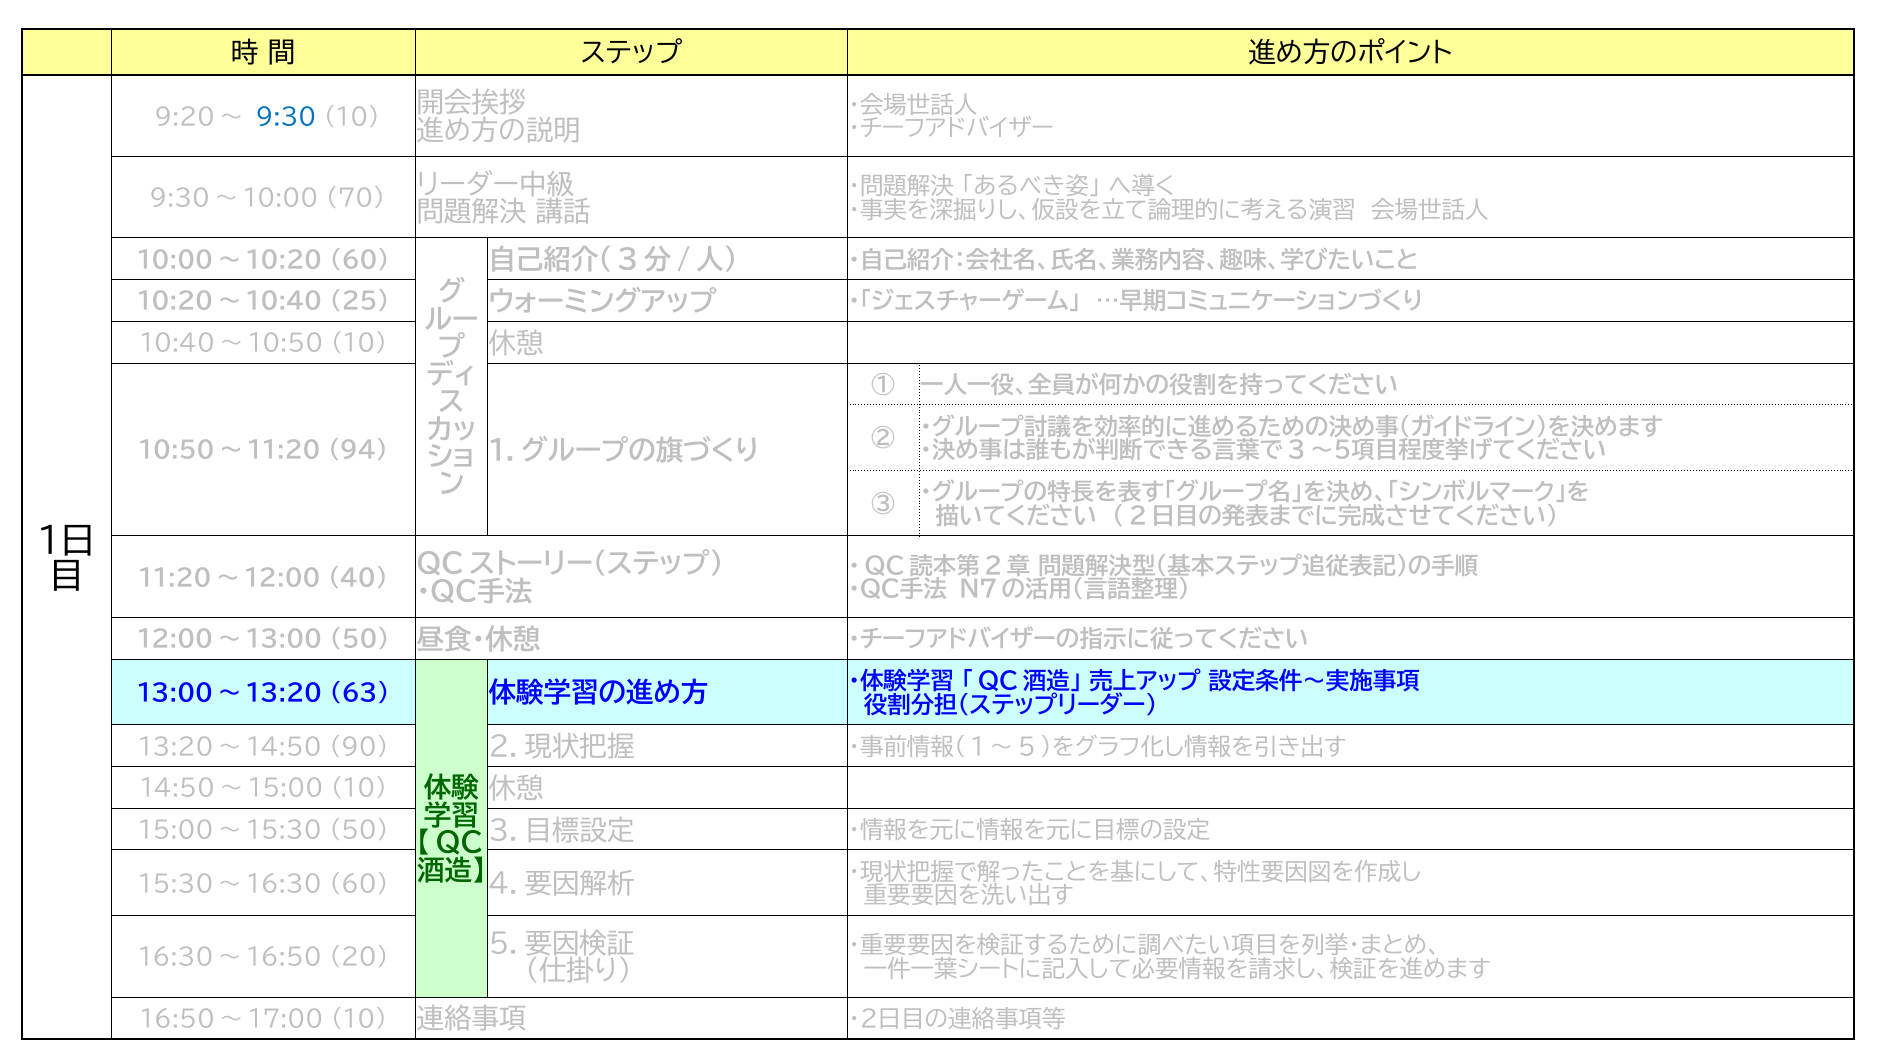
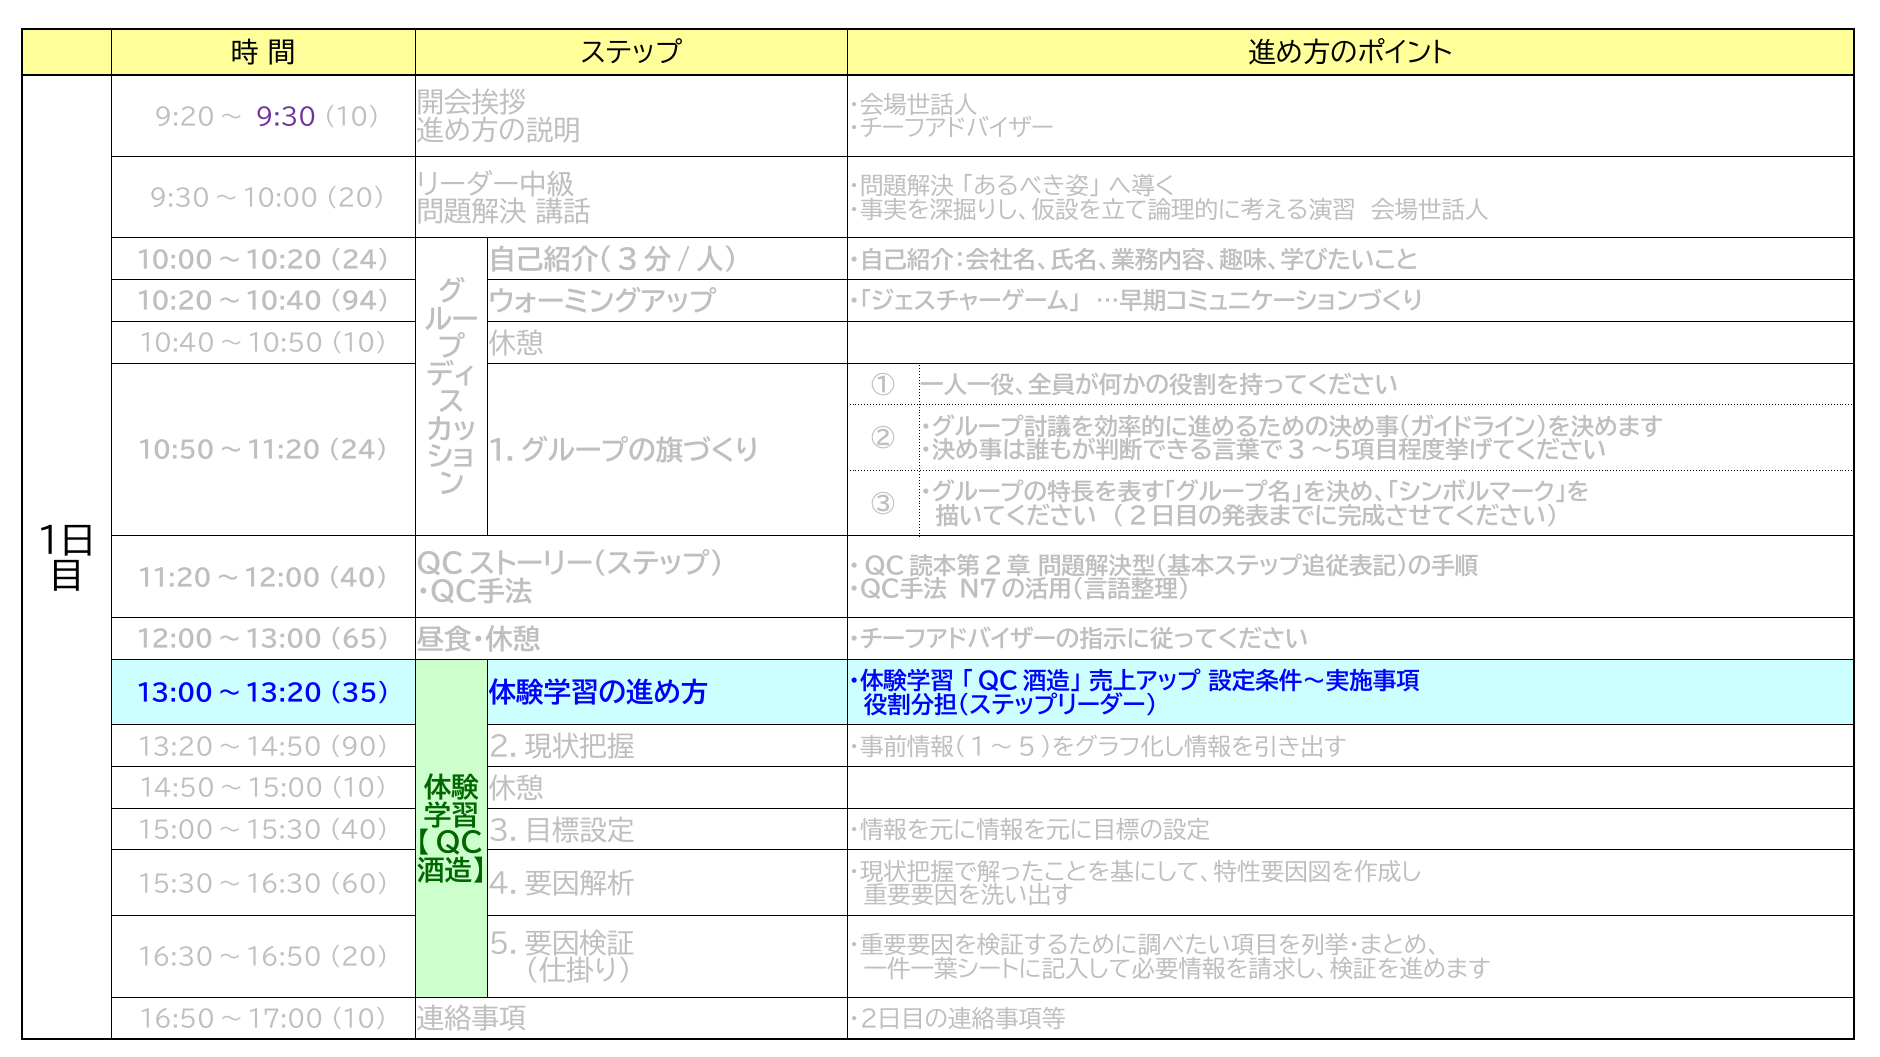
9:30 colour: blue -> purple (286, 117)
9:30～10:00 70: 70 -> 20 (355, 199)
10:00～10:20 60: 60 -> 24 (360, 261)
25: 25 -> 94 (360, 302)
10:50～11:20 94: 94 -> 24 (358, 451)
12:00～13:00 50: 50 -> 65 (360, 640)
63: 63 -> 35 (360, 694)
15:00～15:30 50: 50 -> 40 (359, 831)
